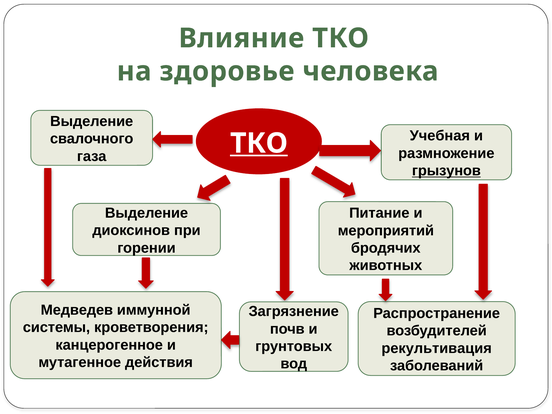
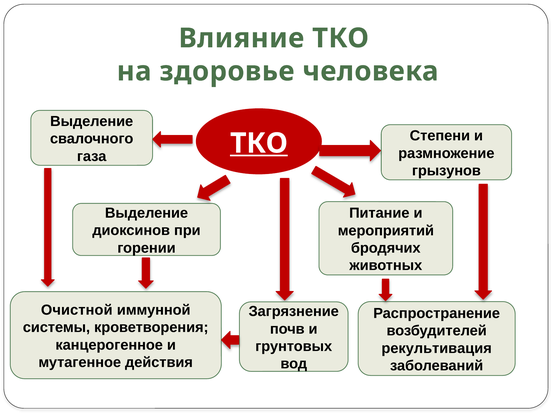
Учебная: Учебная -> Степени (440, 136)
грызунов underline: present -> none (446, 171)
Медведев: Медведев -> Очистной (77, 310)
